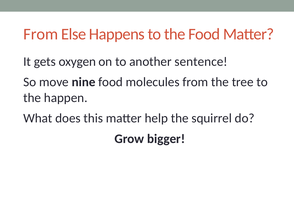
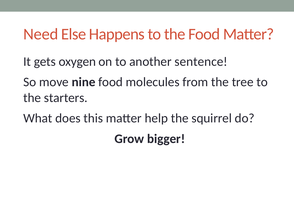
From: From -> Need (41, 34)
happen: happen -> starters (66, 98)
